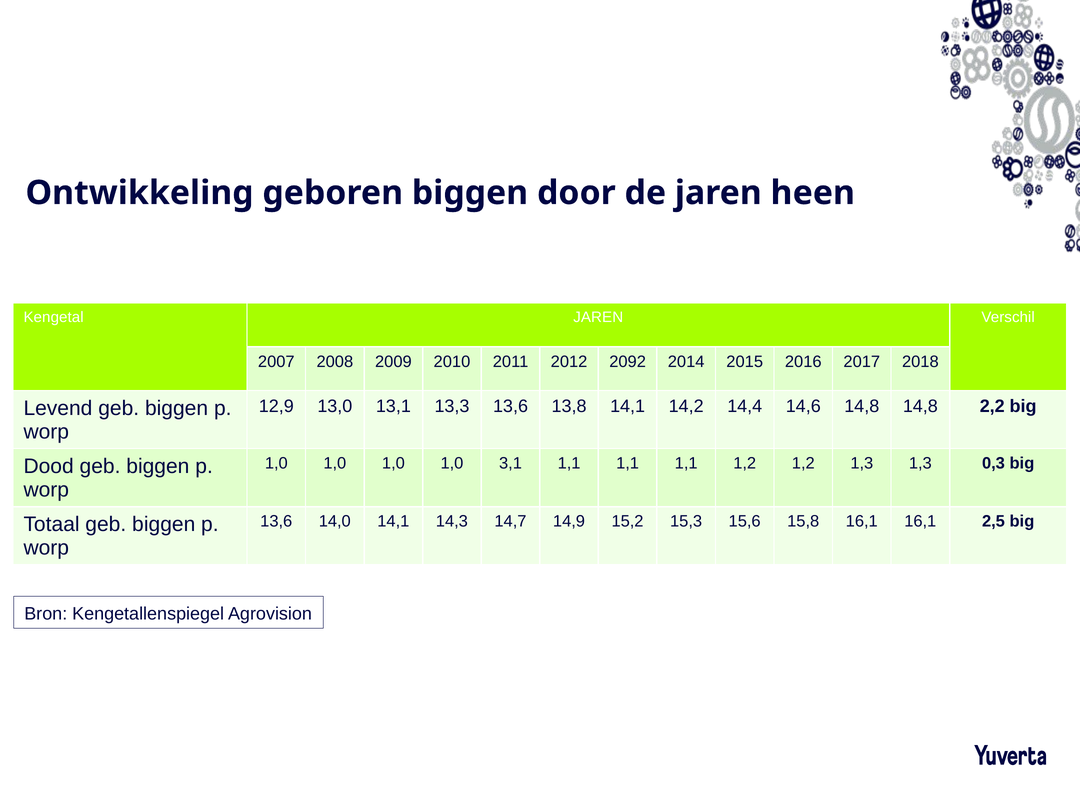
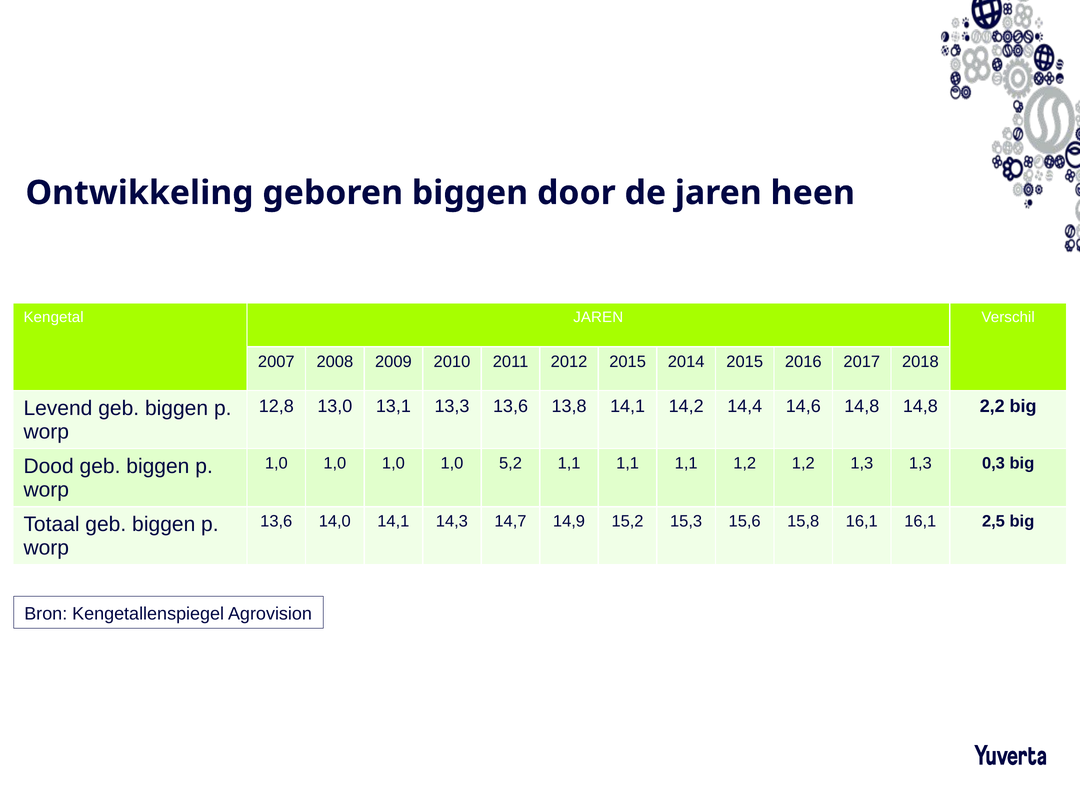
2012 2092: 2092 -> 2015 (628, 362)
12,9: 12,9 -> 12,8 (276, 406)
3,1: 3,1 -> 5,2 (511, 463)
